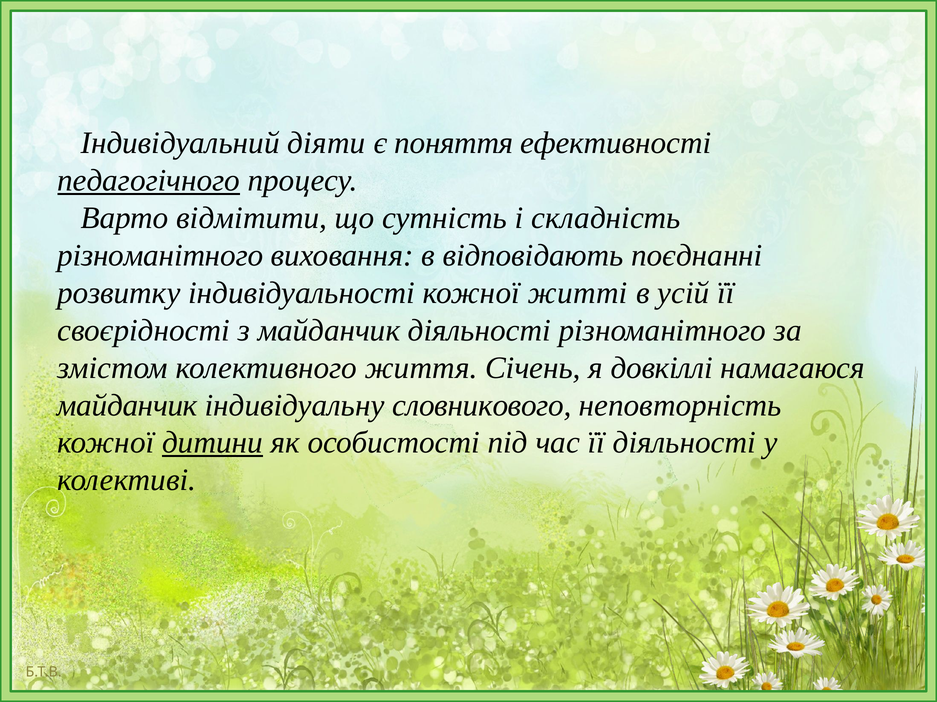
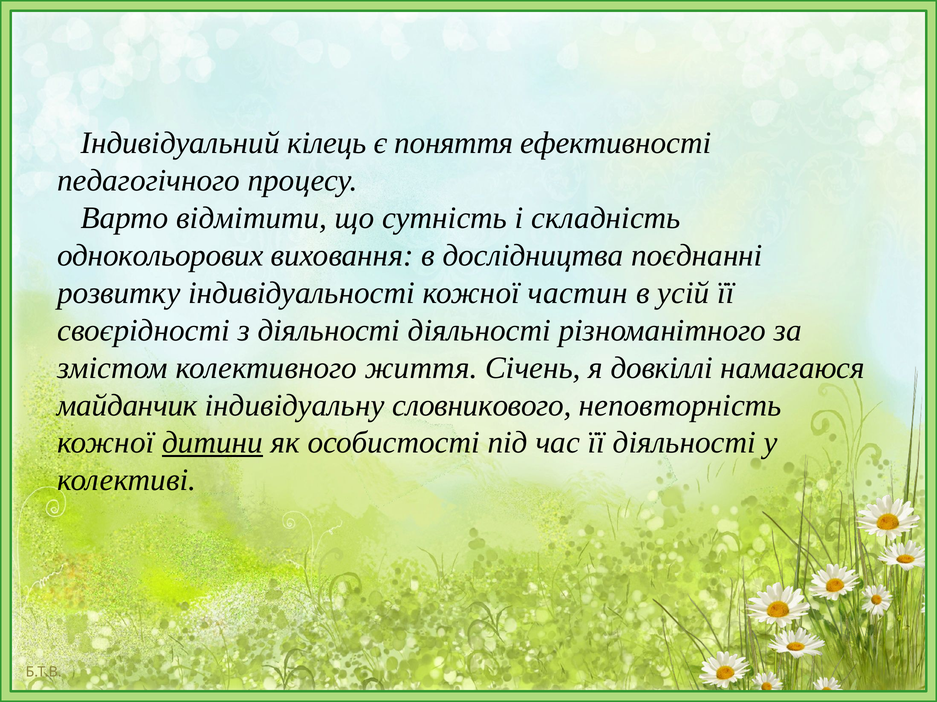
діяти: діяти -> кілець (327, 143)
педагогічного underline: present -> none (149, 181)
різноманітного: різноманітного -> однокольорових (160, 256)
відповідають: відповідають -> дослідництва (533, 256)
житті: житті -> частин (578, 293)
з майданчик: майданчик -> діяльності (329, 331)
